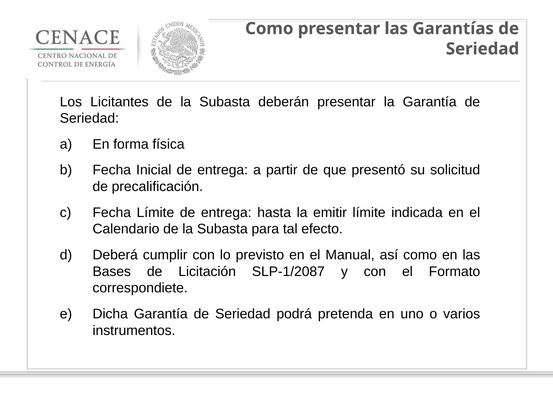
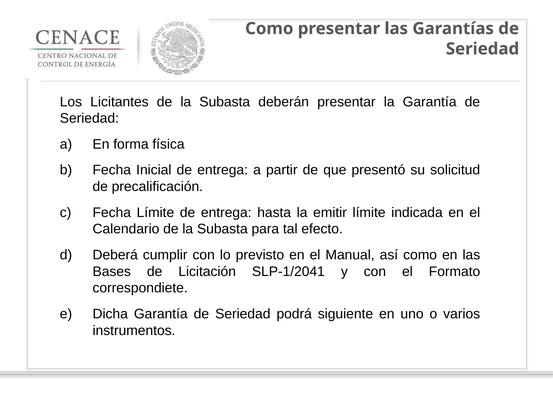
SLP-1/2087: SLP-1/2087 -> SLP-1/2041 (288, 271)
pretenda: pretenda -> siguiente (345, 314)
